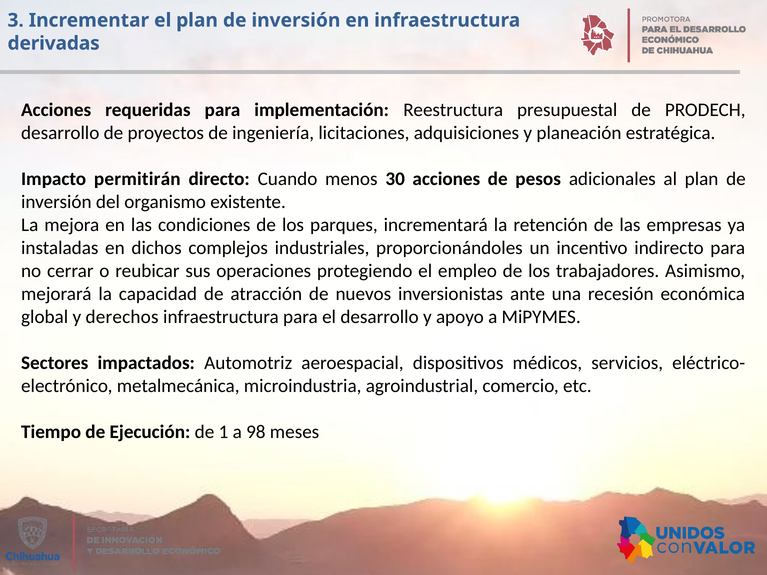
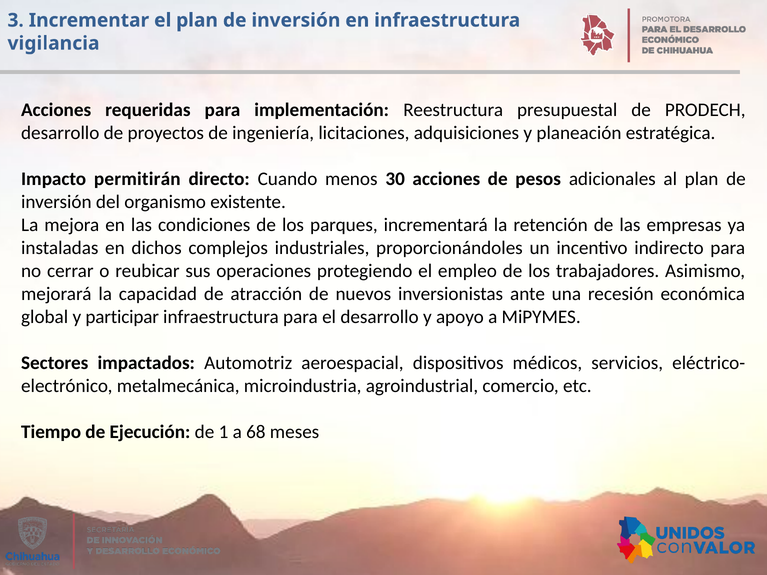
derivadas: derivadas -> vigilancia (54, 43)
derechos: derechos -> participar (122, 317)
98: 98 -> 68 (256, 432)
